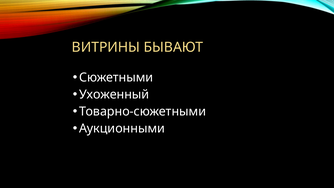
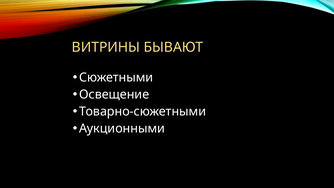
Ухоженный: Ухоженный -> Освещение (114, 94)
